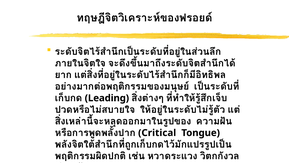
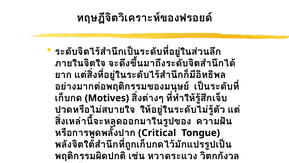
Leading: Leading -> Motives (107, 98)
